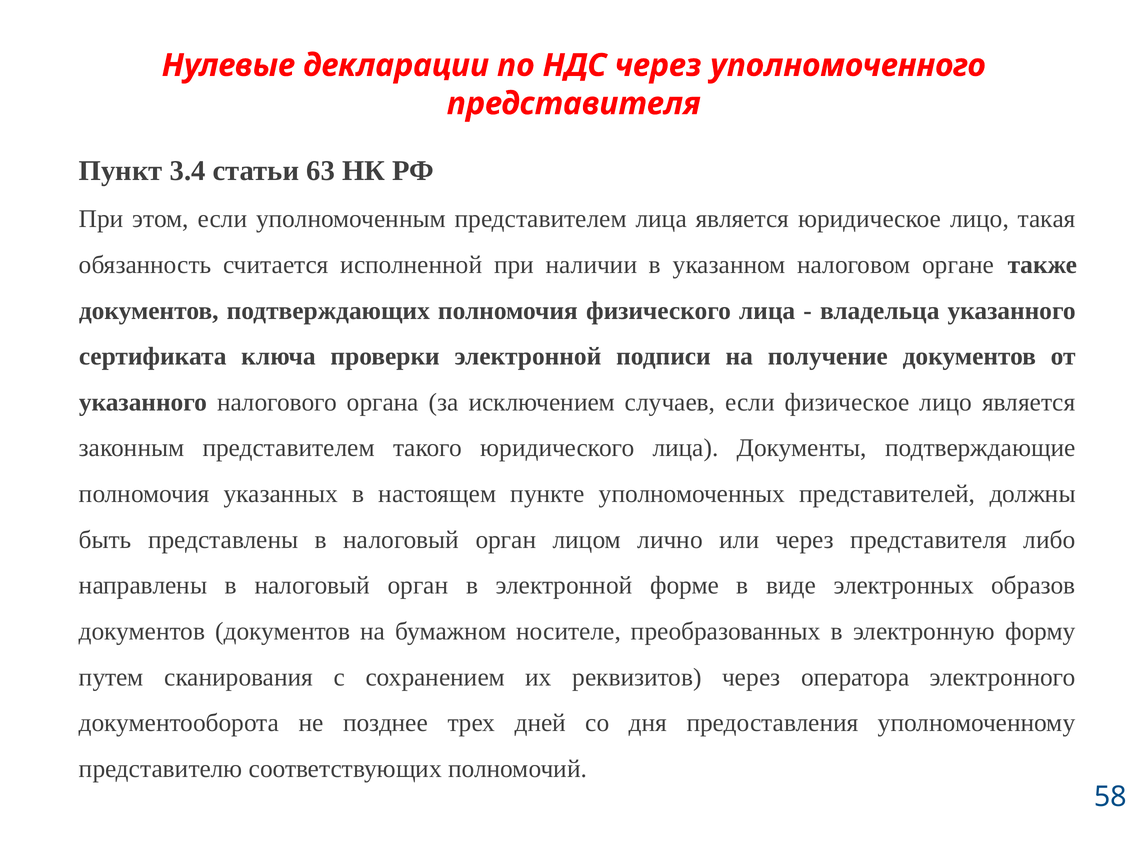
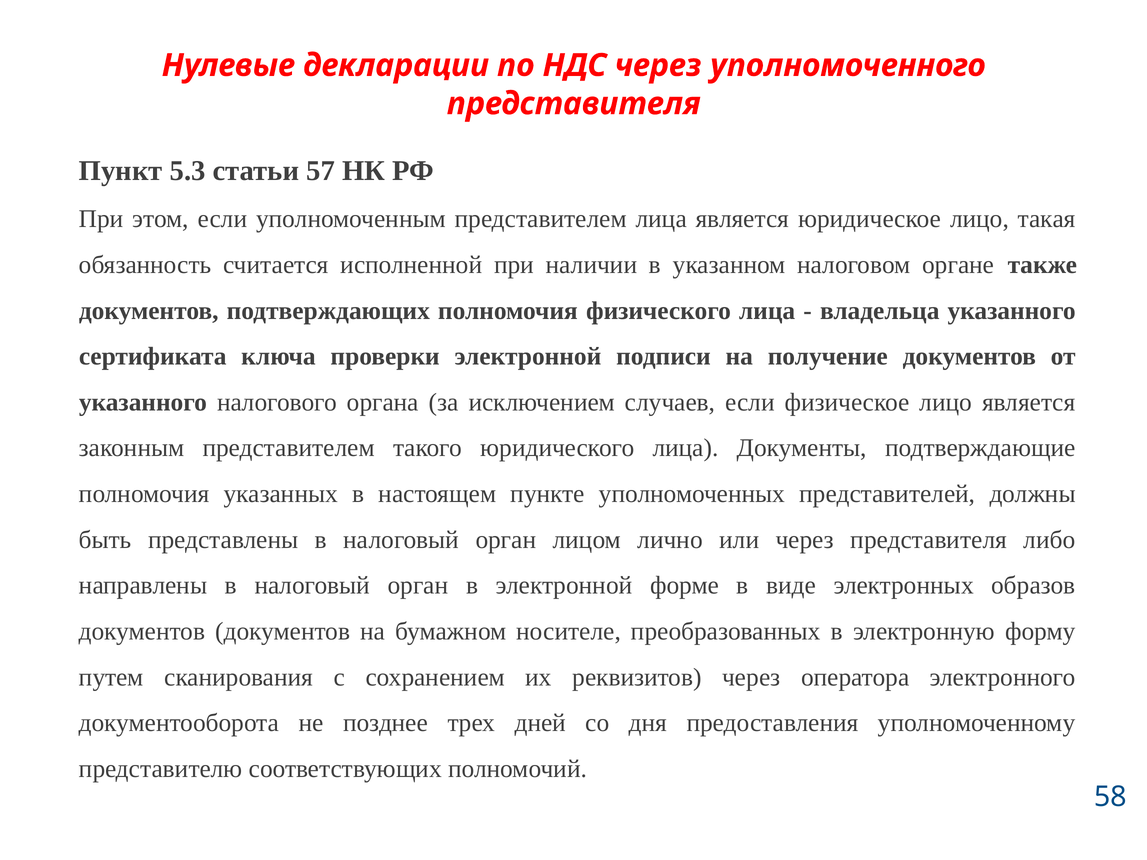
3.4: 3.4 -> 5.3 (188, 171)
63: 63 -> 57 (321, 171)
